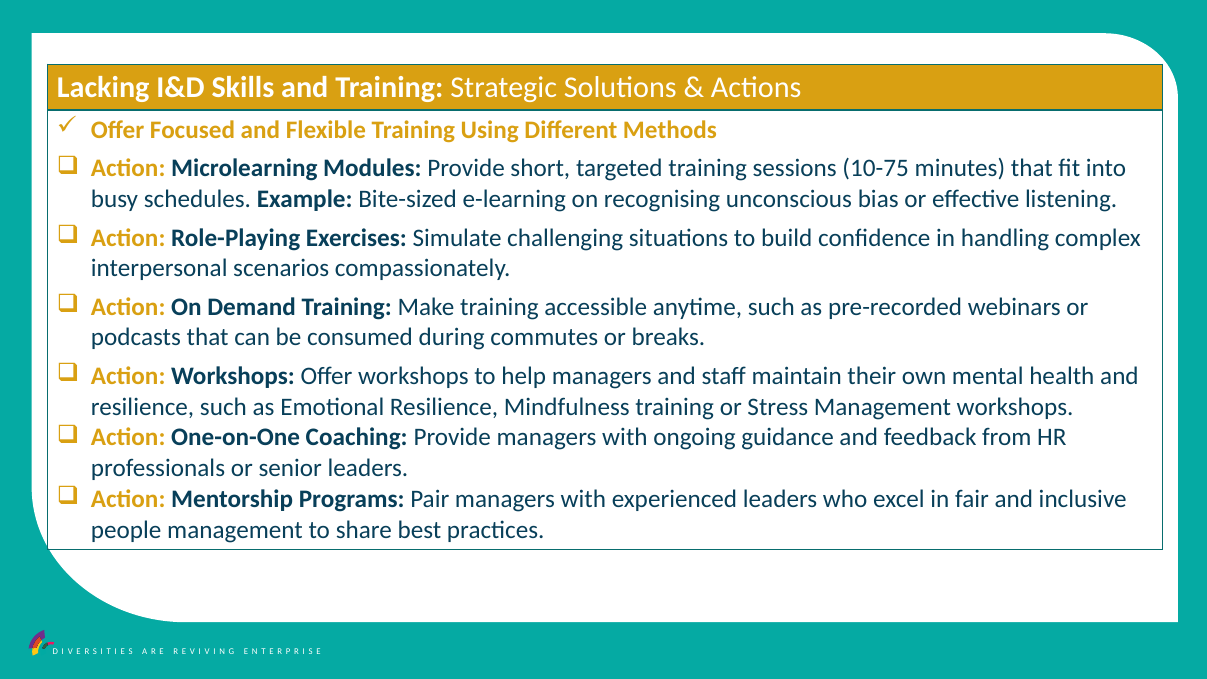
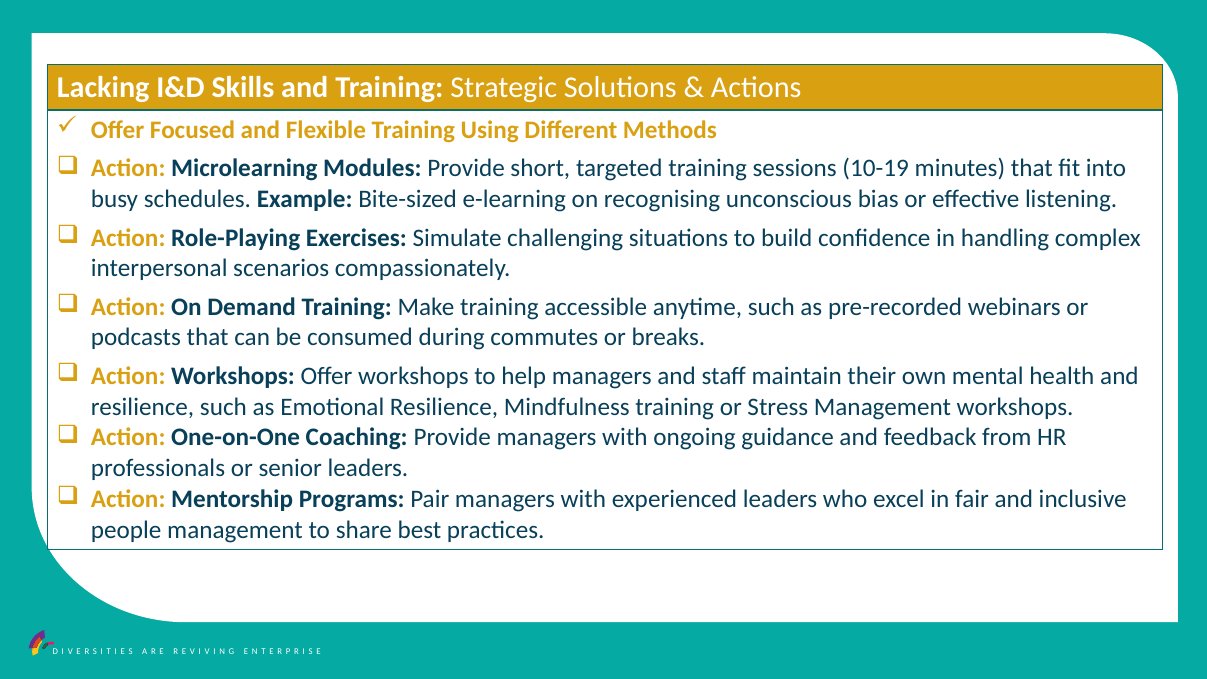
10-75: 10-75 -> 10-19 (876, 169)
